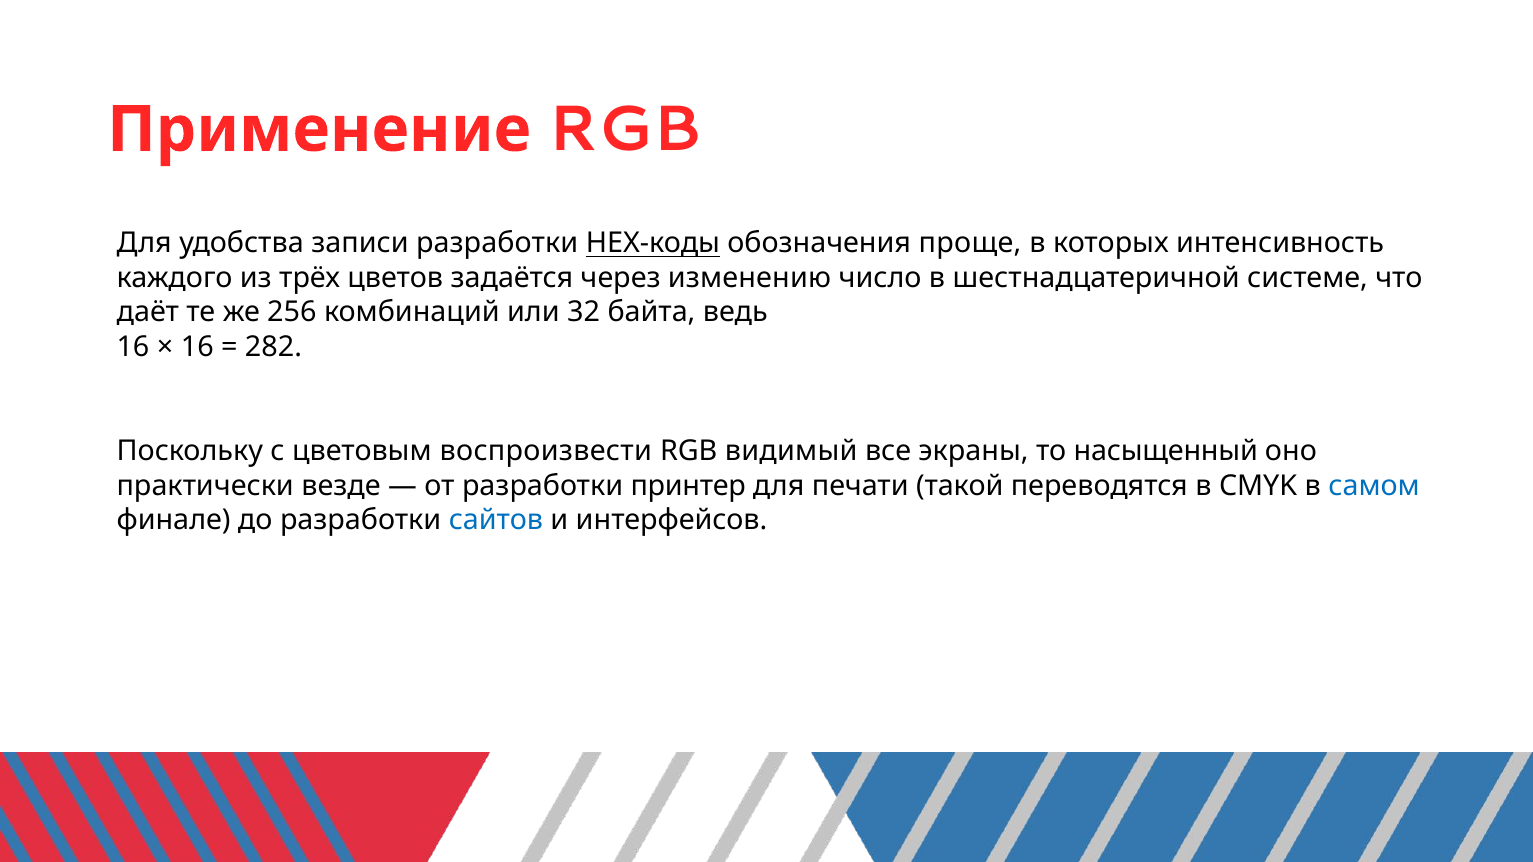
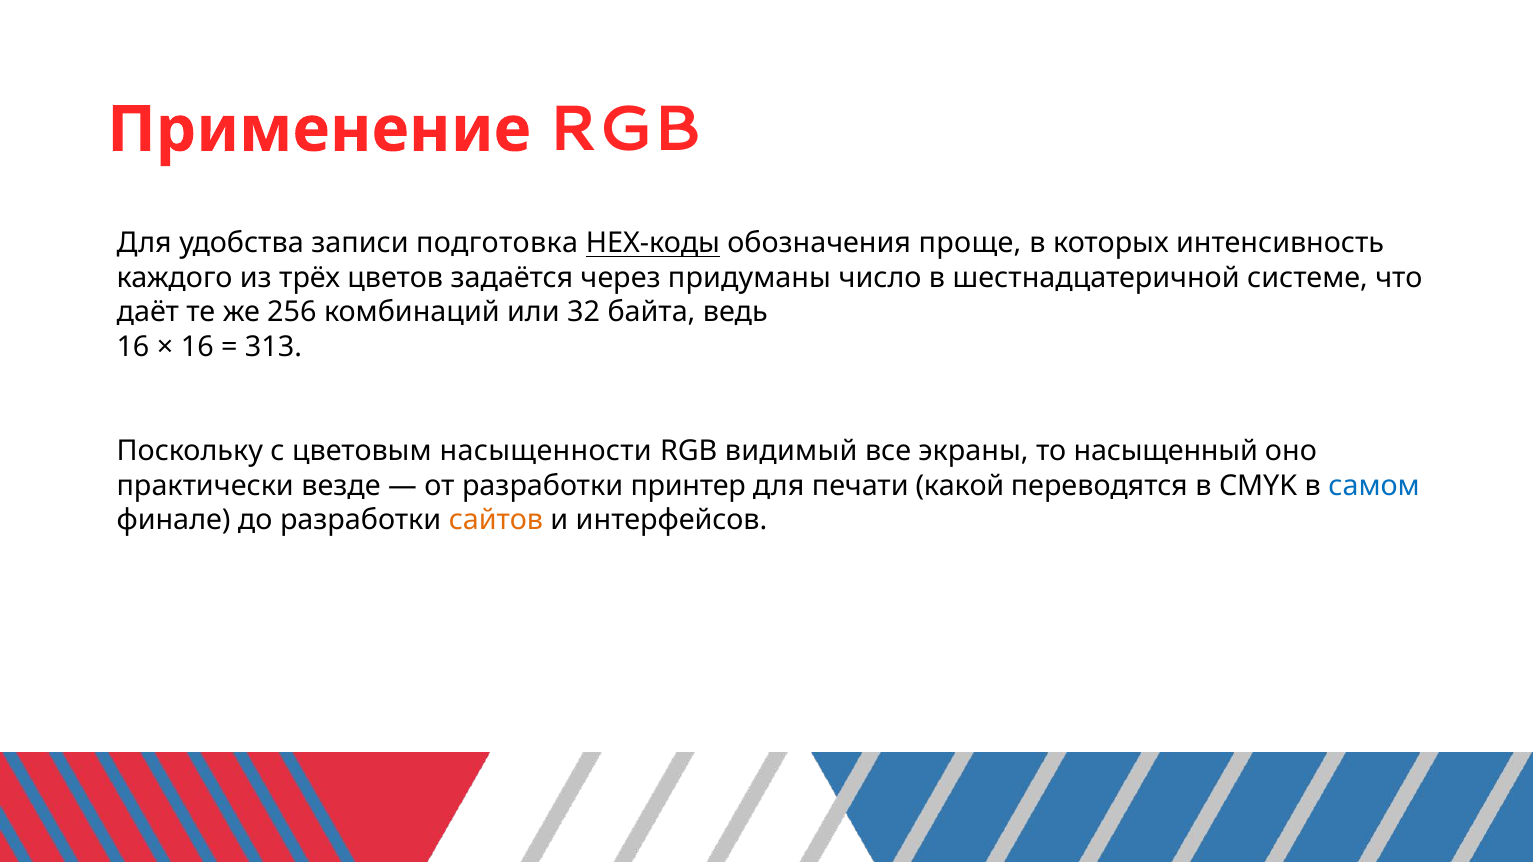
записи разработки: разработки -> подготовка (497, 243)
изменению: изменению -> придуманы (750, 278)
282: 282 -> 313 (273, 347)
воспроизвести: воспроизвести -> насыщенности (546, 452)
такой: такой -> какой (960, 486)
сайтов colour: blue -> orange (496, 521)
